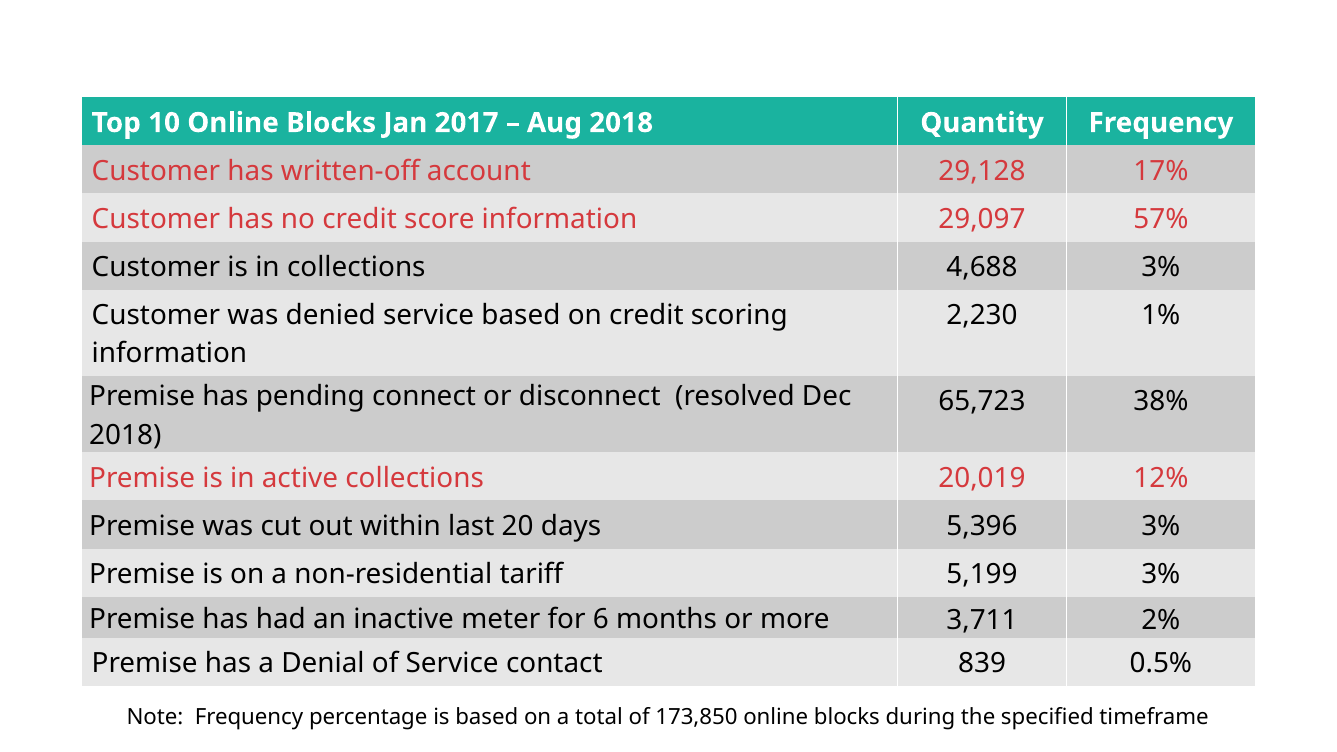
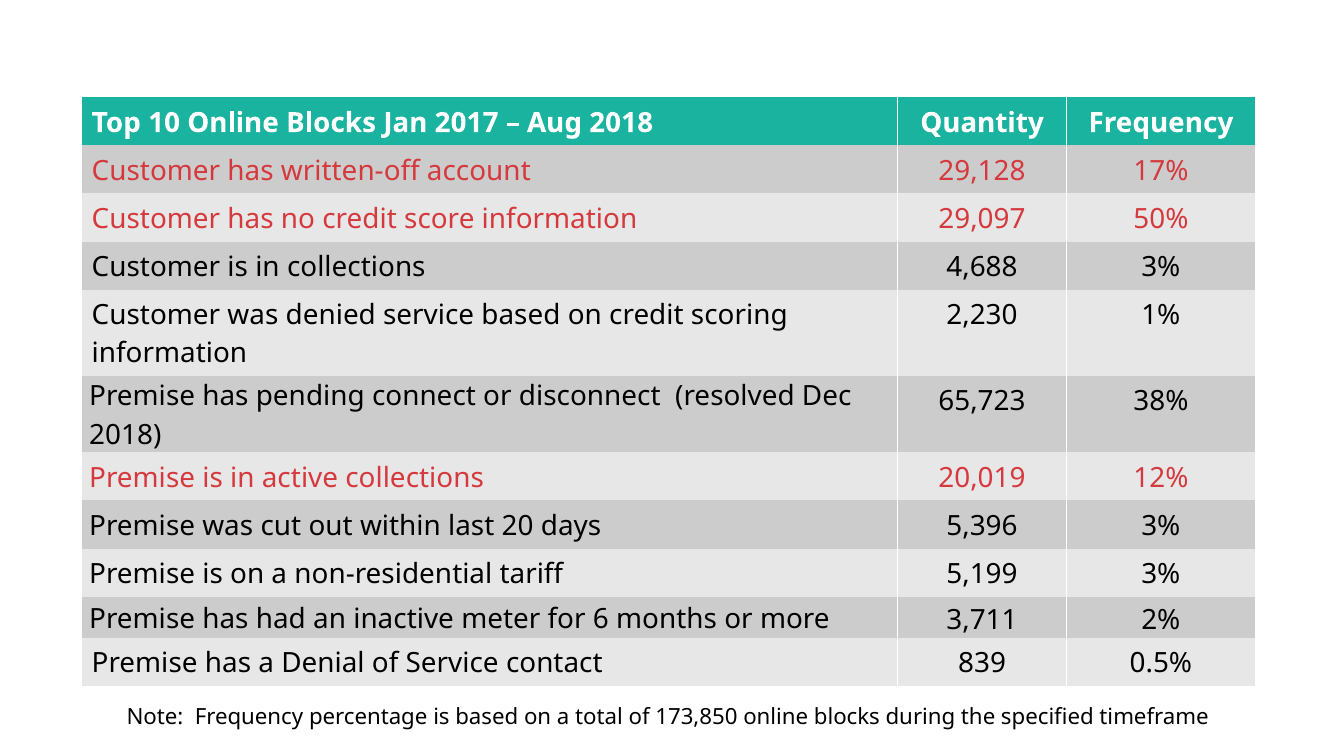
57%: 57% -> 50% (1161, 219)
